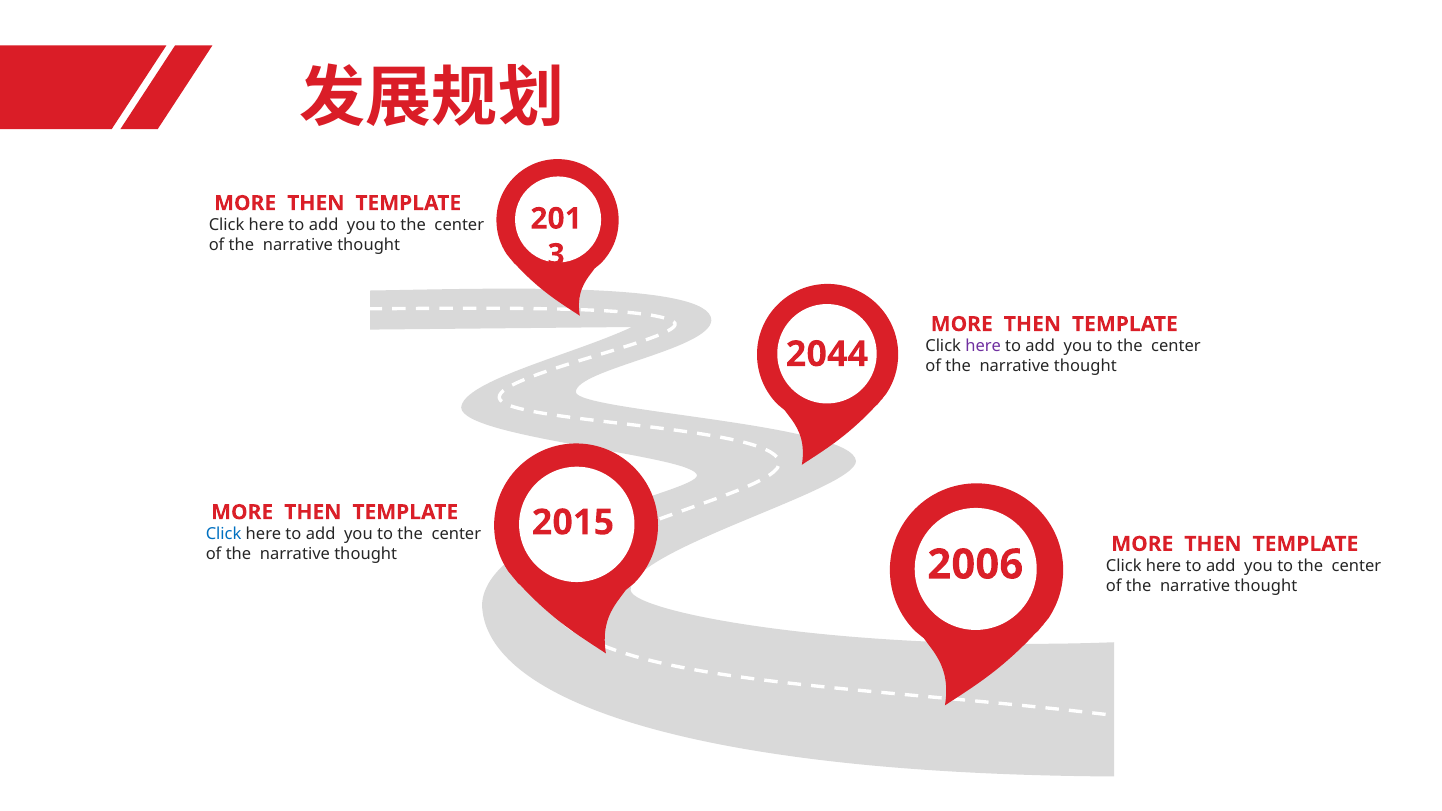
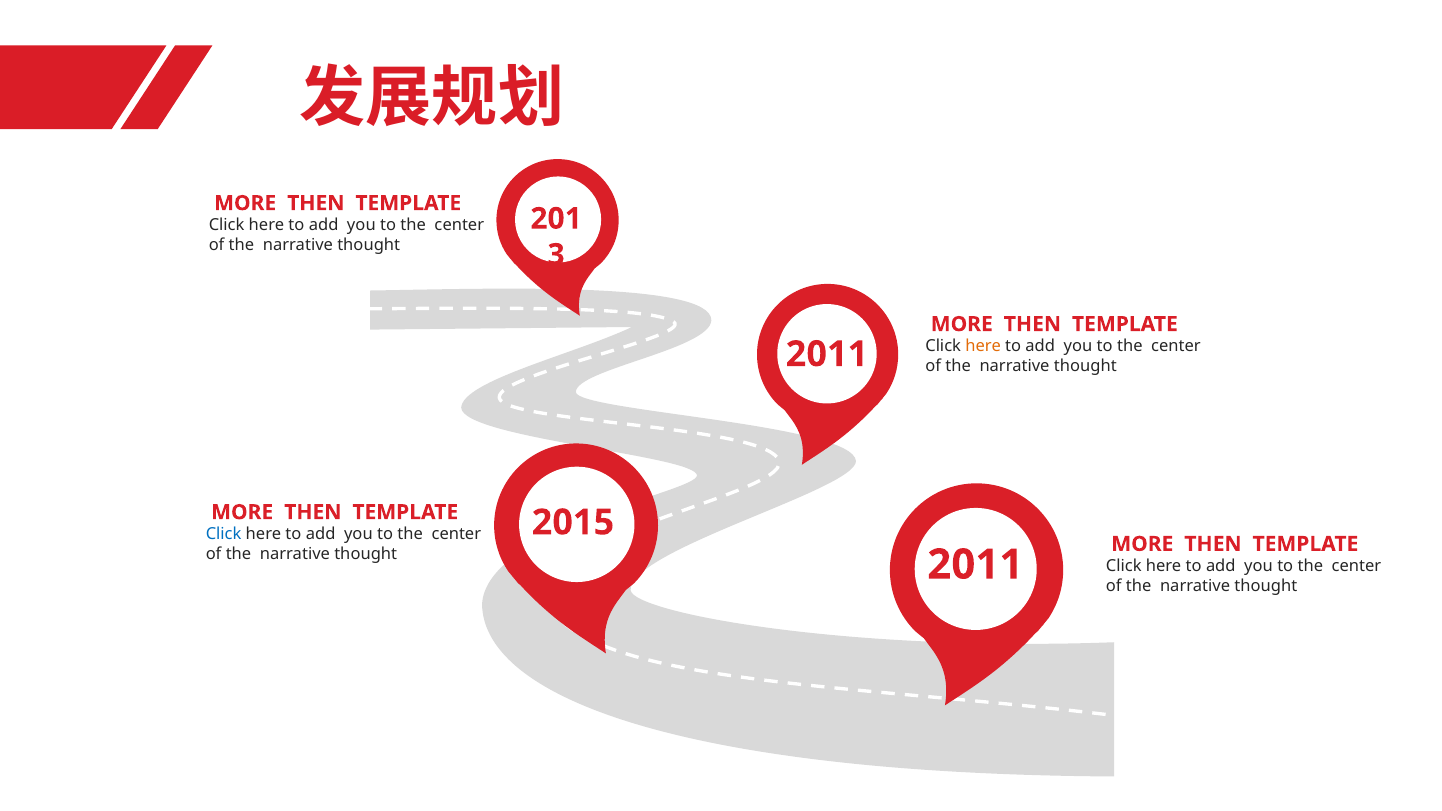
here colour: purple -> orange (983, 346)
2044: 2044 -> 2011 (827, 354)
2006: 2006 -> 2011 (975, 565)
